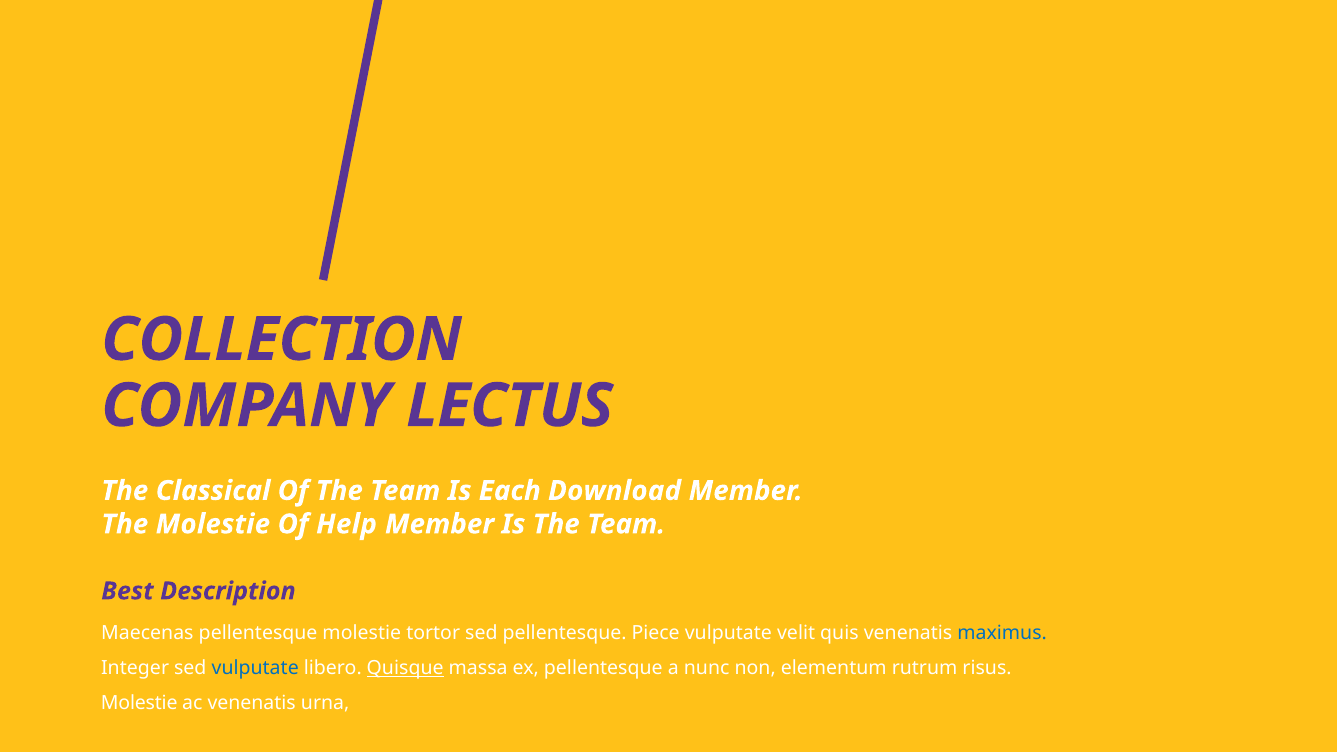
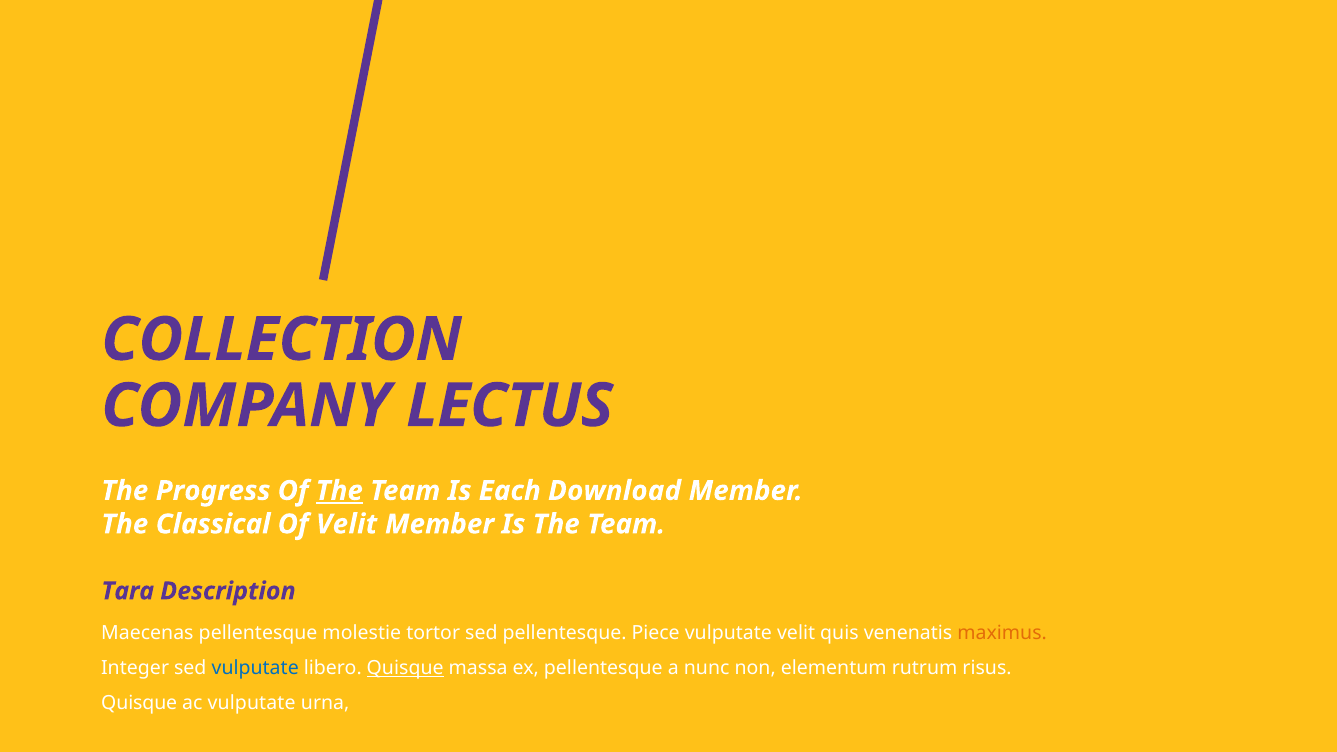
Classical: Classical -> Progress (213, 491)
The underline: none -> present (339, 491)
The Molestie: Molestie -> Classical (213, 524)
Of Help: Help -> Velit (347, 524)
Best: Best -> Tara (128, 591)
maximus colour: blue -> orange (1002, 633)
Molestie: Molestie -> Quisque (139, 703)
ac venenatis: venenatis -> vulputate (252, 703)
